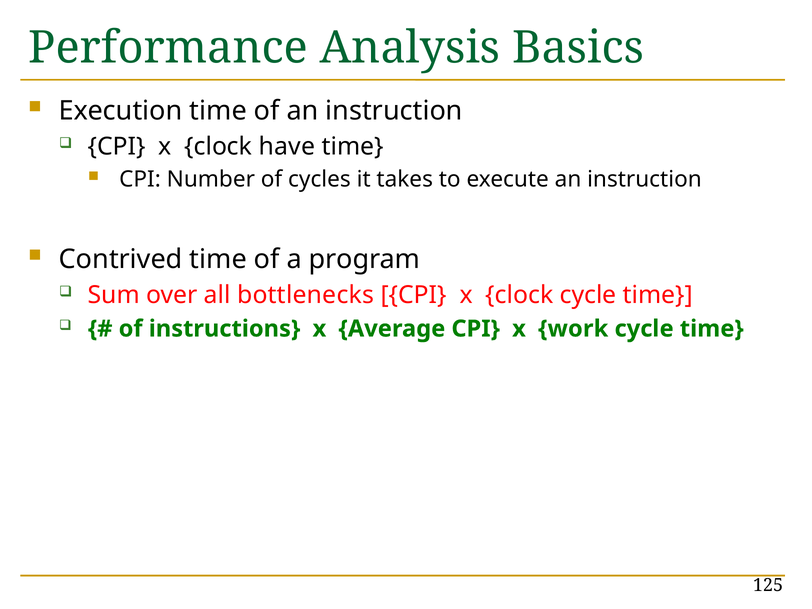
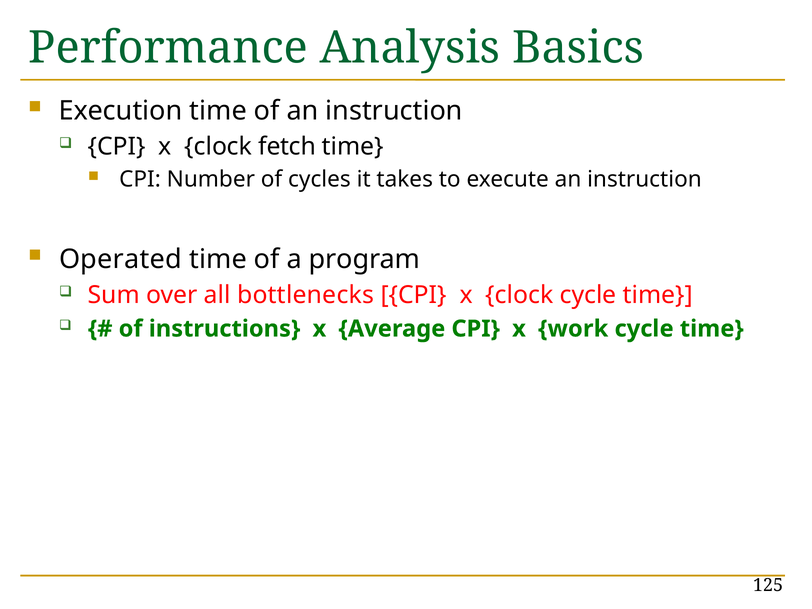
have: have -> fetch (287, 147)
Contrived: Contrived -> Operated (121, 259)
